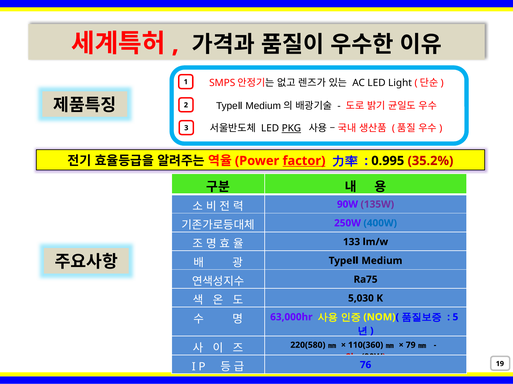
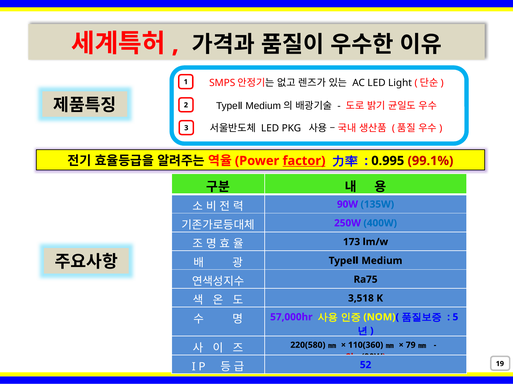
PKG underline: present -> none (291, 129)
35.2%: 35.2% -> 99.1% (430, 161)
135W colour: purple -> blue (377, 205)
133: 133 -> 173 (352, 242)
5,030: 5,030 -> 3,518 (361, 299)
63,000hr: 63,000hr -> 57,000hr (291, 318)
76: 76 -> 52 (366, 366)
